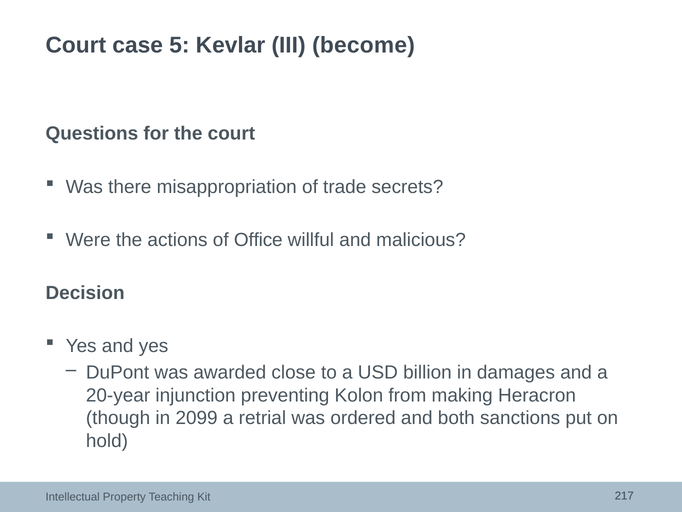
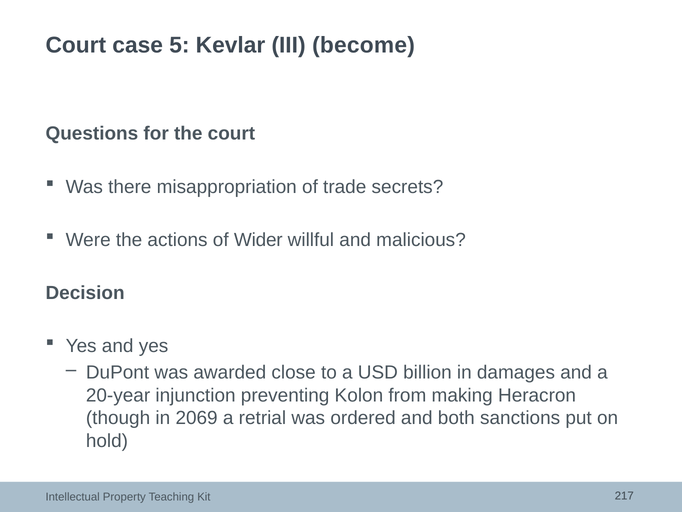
Office: Office -> Wider (258, 240)
2099: 2099 -> 2069 (197, 418)
